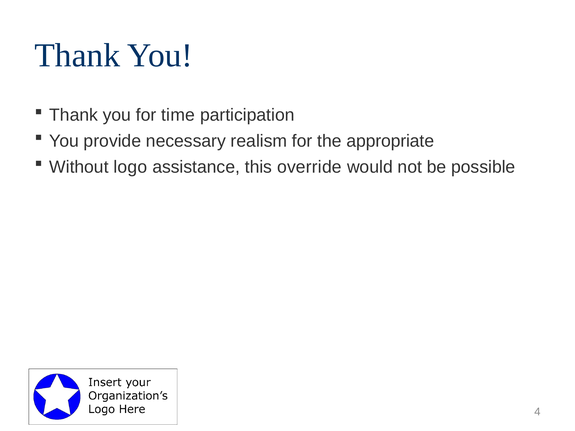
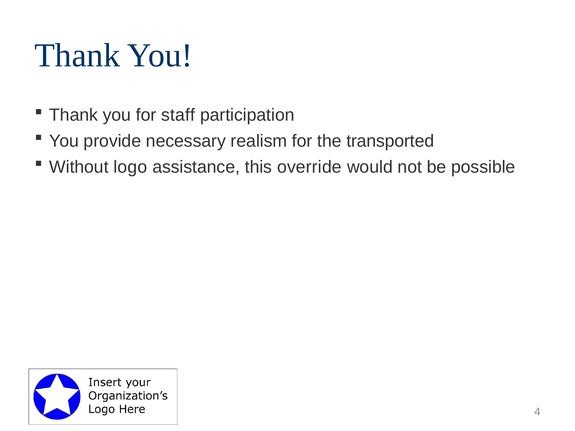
time: time -> staff (178, 115)
appropriate: appropriate -> transported (390, 141)
